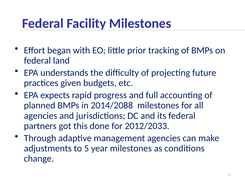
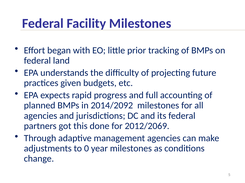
2014/2088: 2014/2088 -> 2014/2092 (112, 106)
2012/2033: 2012/2033 -> 2012/2069 (147, 126)
to 5: 5 -> 0 (86, 149)
